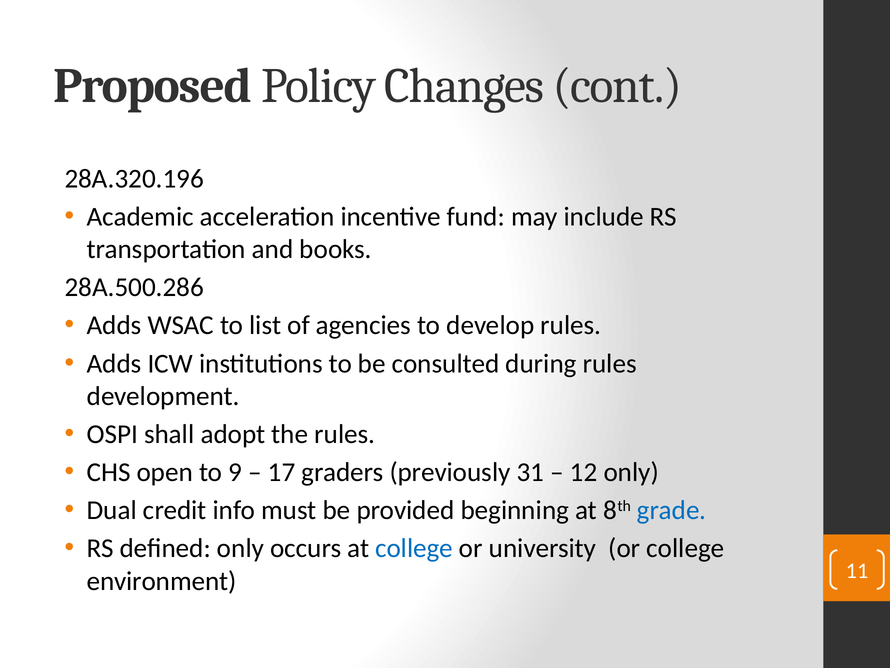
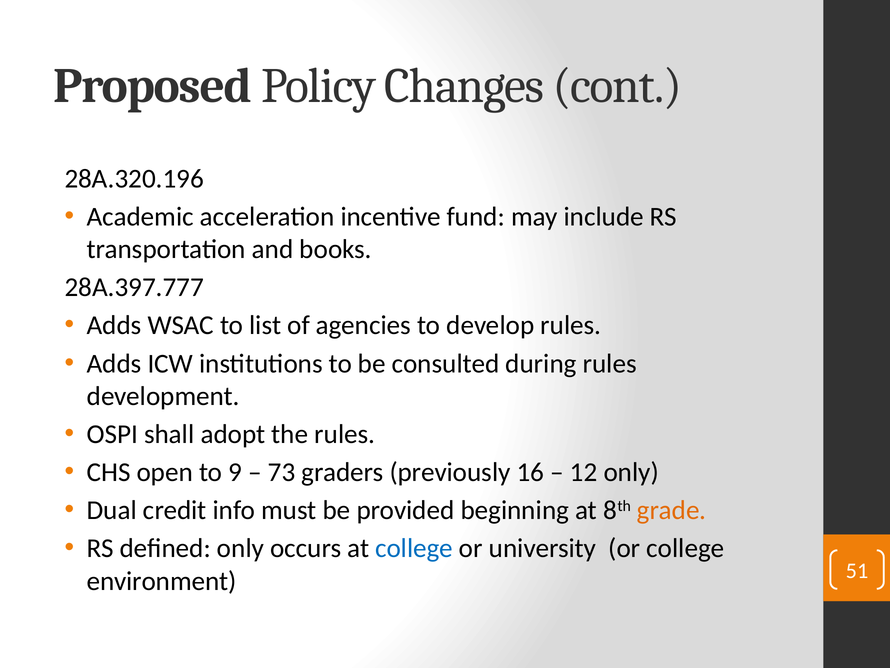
28A.500.286: 28A.500.286 -> 28A.397.777 (134, 287)
17: 17 -> 73 (282, 472)
31: 31 -> 16 (530, 472)
grade colour: blue -> orange (672, 510)
11: 11 -> 51 (857, 570)
